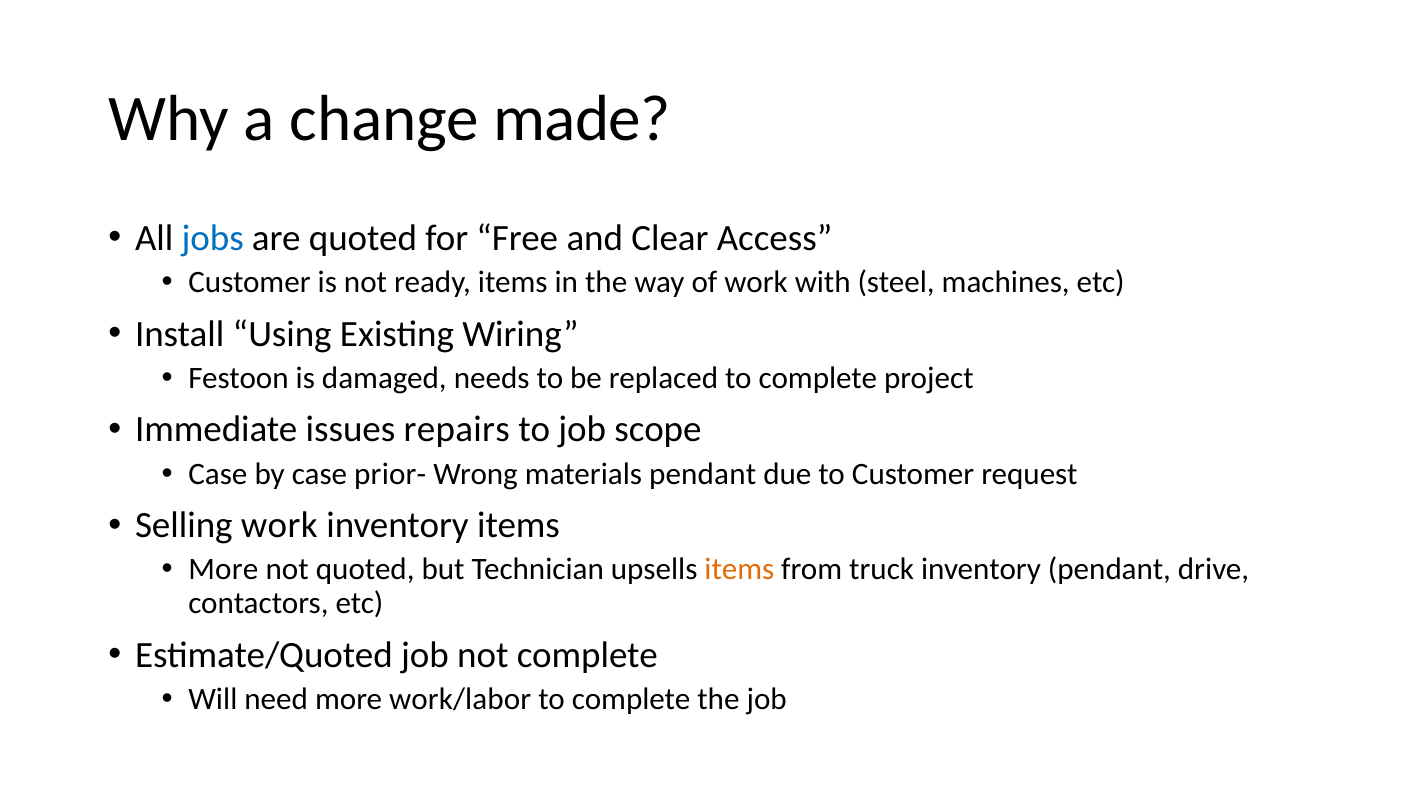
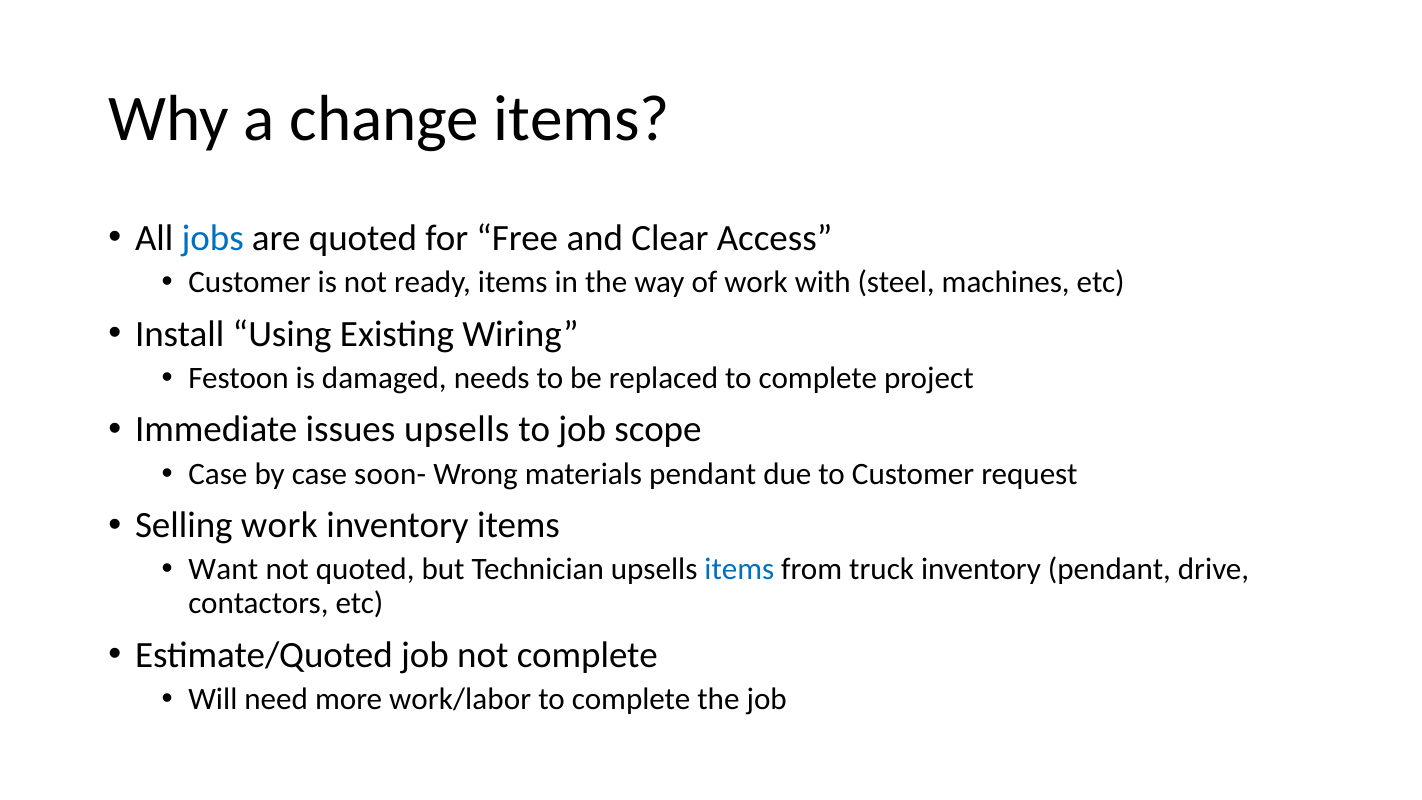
change made: made -> items (582, 119)
issues repairs: repairs -> upsells (457, 430)
prior-: prior- -> soon- (390, 474)
More: More -> Want (223, 570)
items colour: orange -> blue (739, 570)
